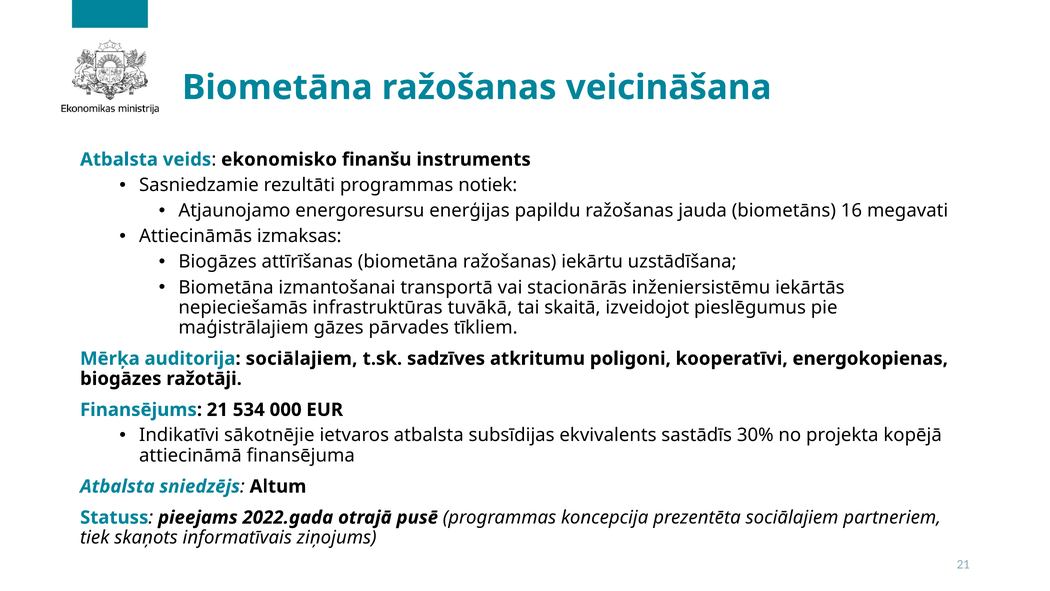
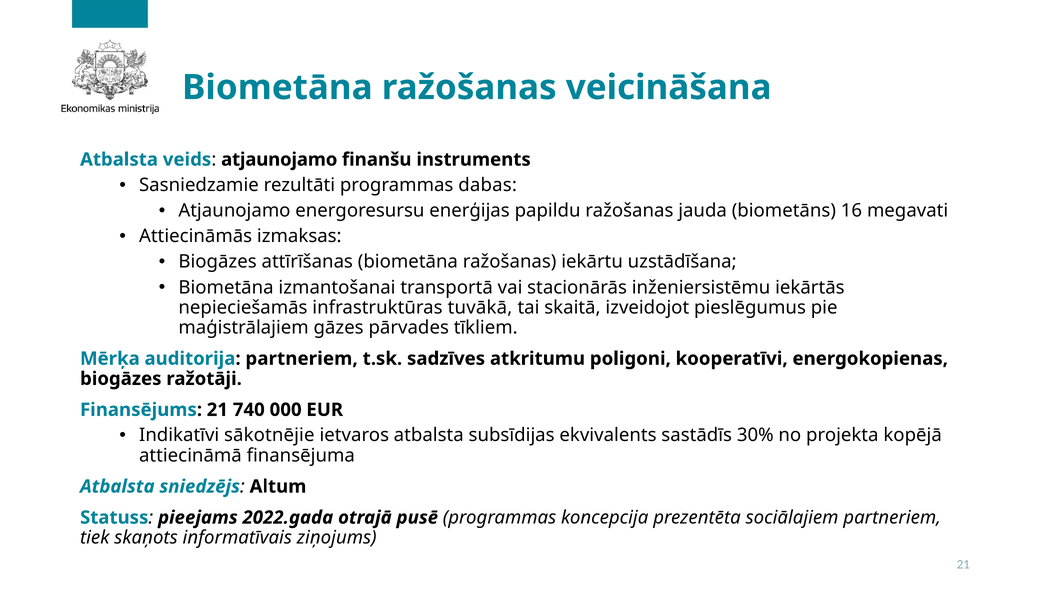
veids ekonomisko: ekonomisko -> atjaunojamo (279, 159)
notiek: notiek -> dabas (488, 185)
auditorija sociālajiem: sociālajiem -> partneriem (302, 358)
534: 534 -> 740 (249, 410)
